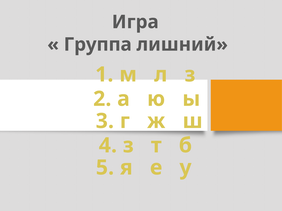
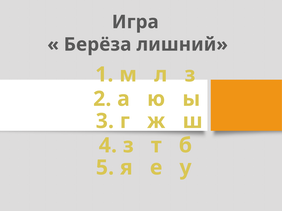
Группа: Группа -> Берёза (98, 45)
